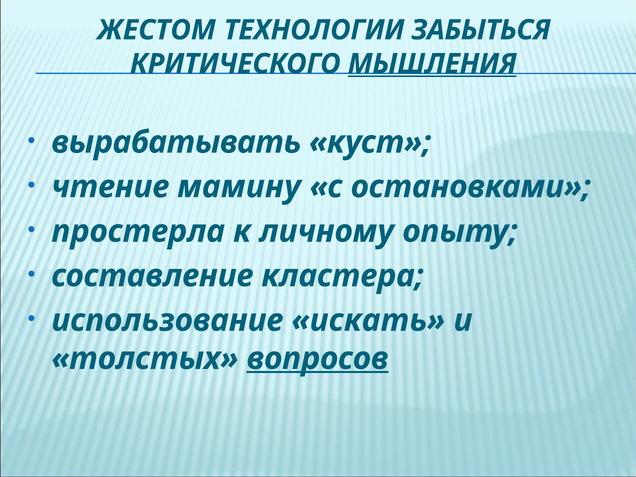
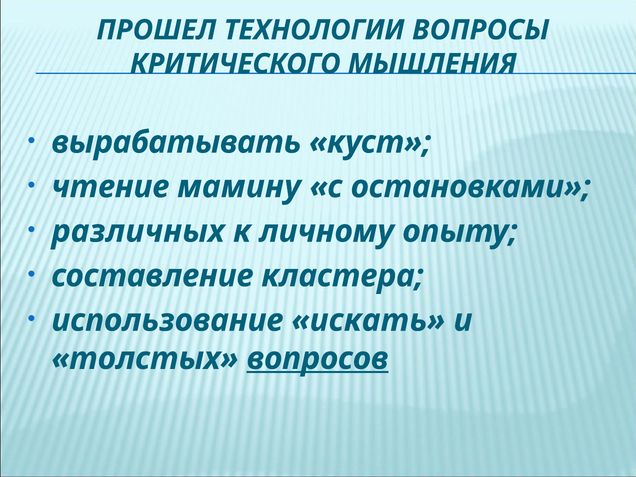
ЖЕСТОМ: ЖЕСТОМ -> ПРОШЕЛ (156, 30)
ЗАБЫТЬСЯ: ЗАБЫТЬСЯ -> ВОПРОСЫ (481, 30)
МЫШЛЕНИЯ underline: present -> none (432, 64)
простерла: простерла -> различных (138, 231)
